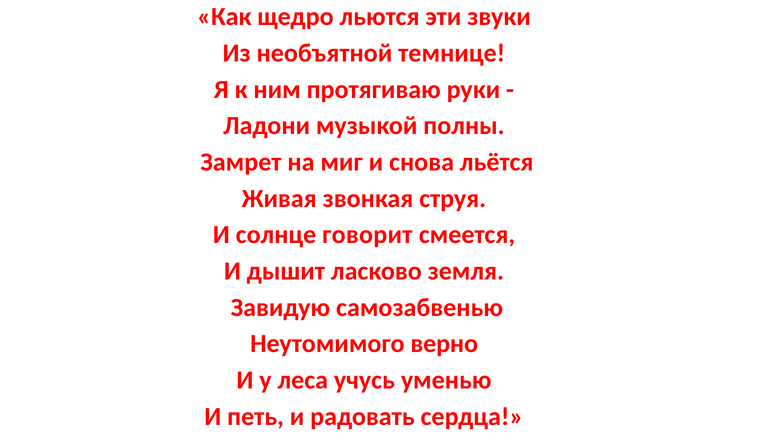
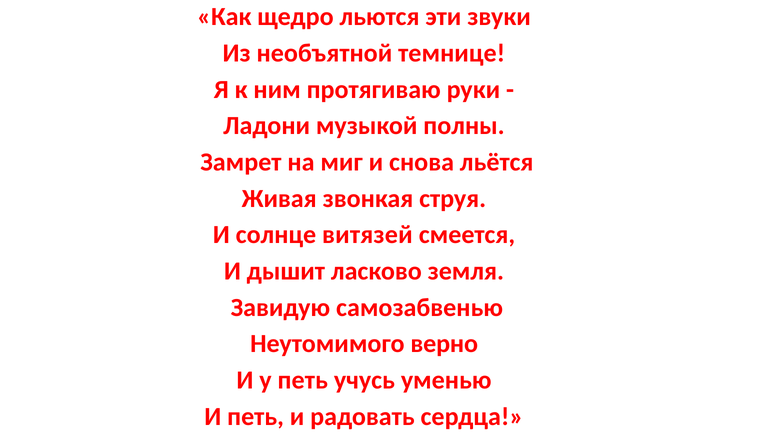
говорит: говорит -> витязей (367, 235)
у леса: леса -> петь (303, 380)
